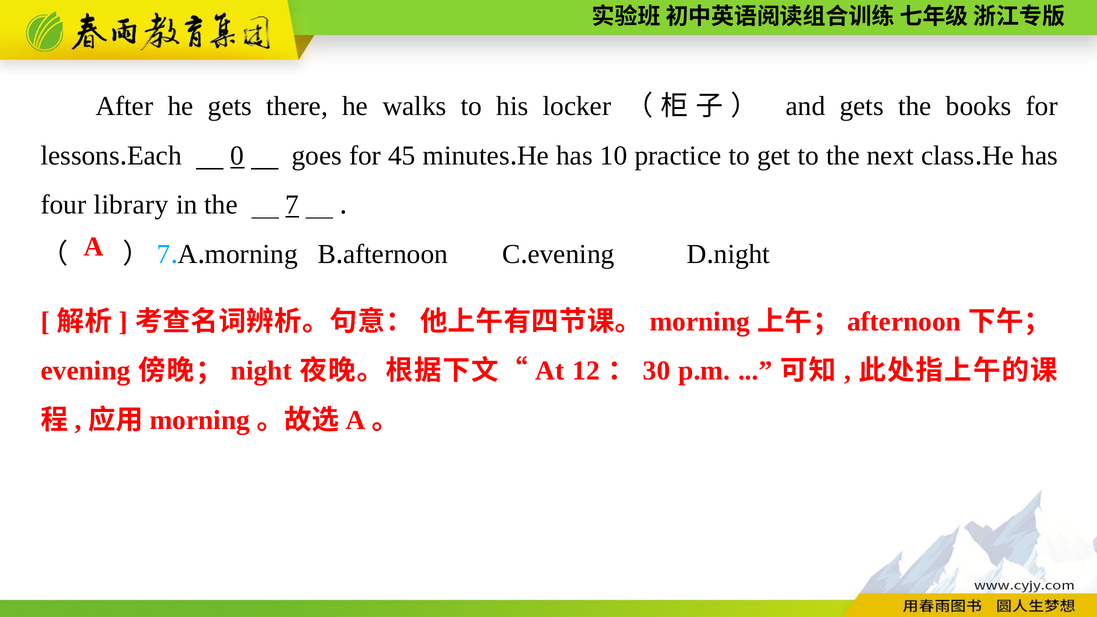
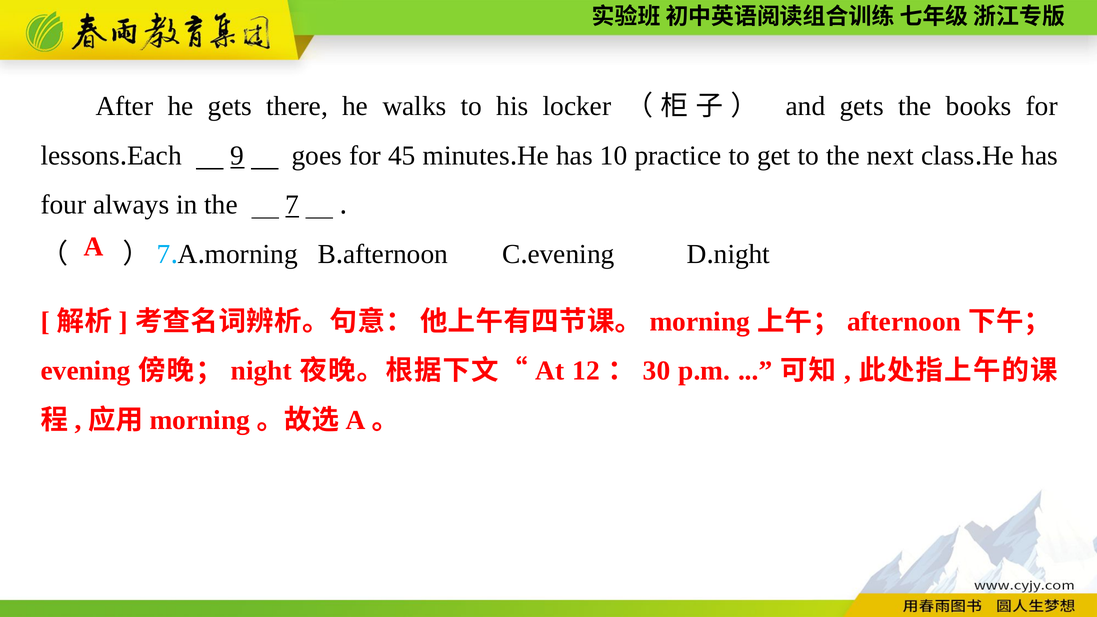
0: 0 -> 9 (237, 155)
library: library -> always (131, 205)
